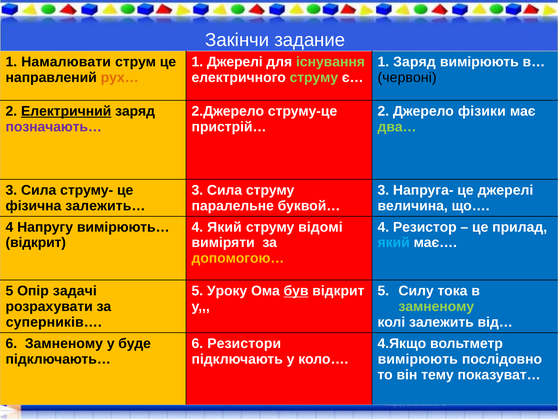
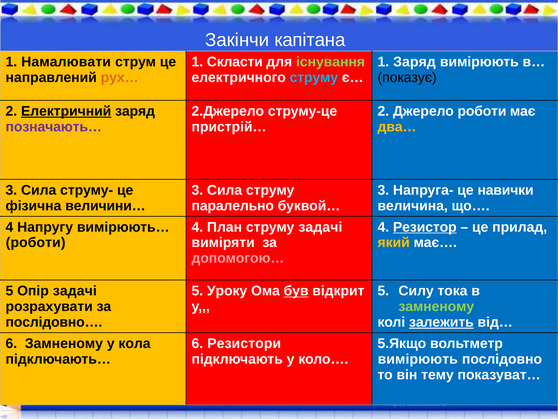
задание: задание -> капітана (310, 40)
1 Джерелі: Джерелі -> Скласти (235, 62)
струму colour: light green -> light blue (314, 77)
червоні: червоні -> показує (407, 77)
Джерело фізики: фізики -> роботи (482, 111)
два… colour: light green -> yellow (397, 127)
це джерелі: джерелі -> навички (506, 190)
залежить…: залежить… -> величини… (105, 206)
паралельне: паралельне -> паралельно (233, 206)
4 Який: Який -> План (225, 227)
струму відомі: відомі -> задачі (320, 227)
Резистор underline: none -> present (425, 227)
відкрит: відкрит -> роботи (36, 242)
який colour: light blue -> yellow (394, 242)
допомогою… colour: yellow -> pink (238, 258)
суперників…: суперників… -> послідовно… (54, 322)
залежить underline: none -> present (441, 322)
буде: буде -> кола (135, 343)
4.Якщо: 4.Якщо -> 5.Якщо (402, 343)
